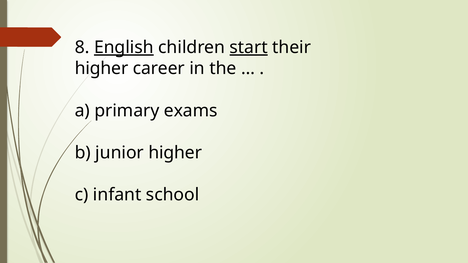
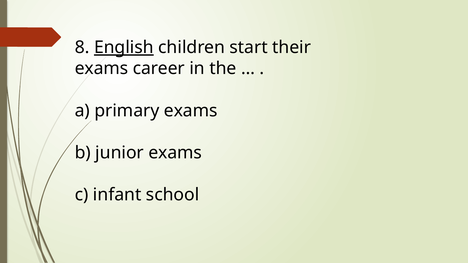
start underline: present -> none (249, 47)
higher: higher -> exams (101, 69)
junior higher: higher -> exams (175, 153)
